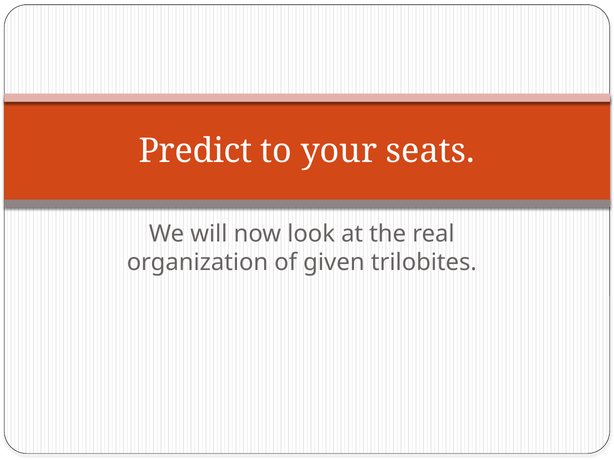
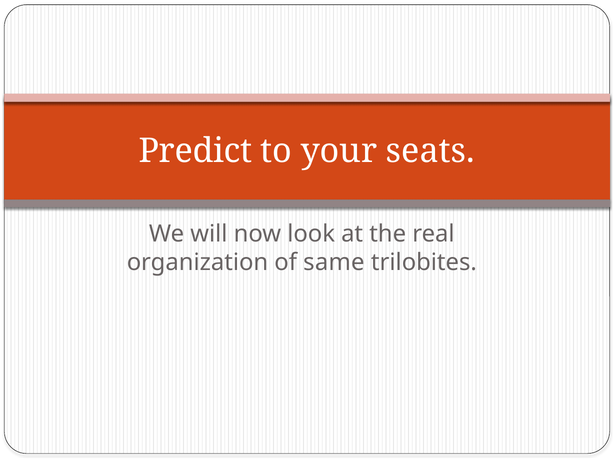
given: given -> same (334, 263)
